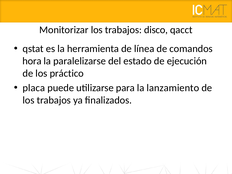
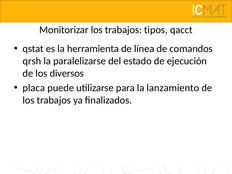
disco: disco -> tipos (156, 30)
hora: hora -> qrsh (32, 61)
práctico: práctico -> diversos (67, 73)
